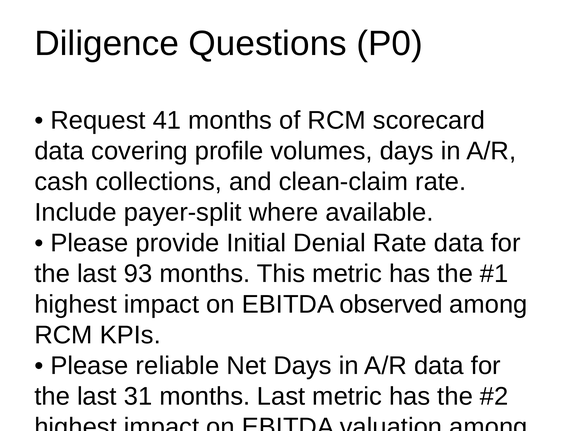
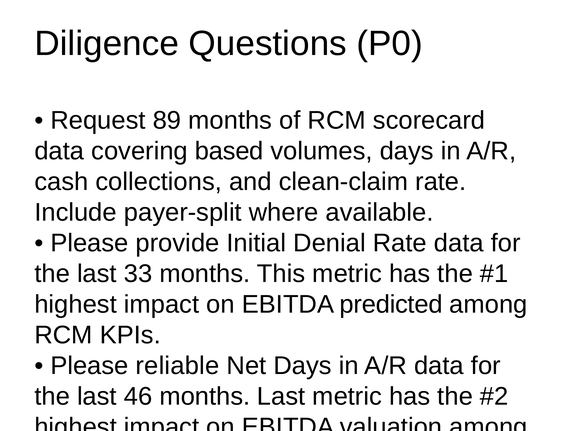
41: 41 -> 89 (167, 121)
profile: profile -> based (229, 151)
93: 93 -> 33 (138, 274)
observed: observed -> predicted (391, 305)
31: 31 -> 46 (138, 397)
